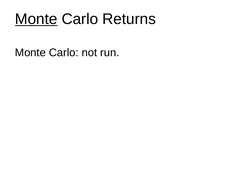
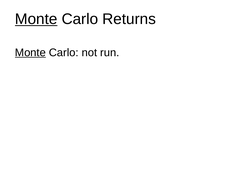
Monte underline: none -> present (30, 52)
